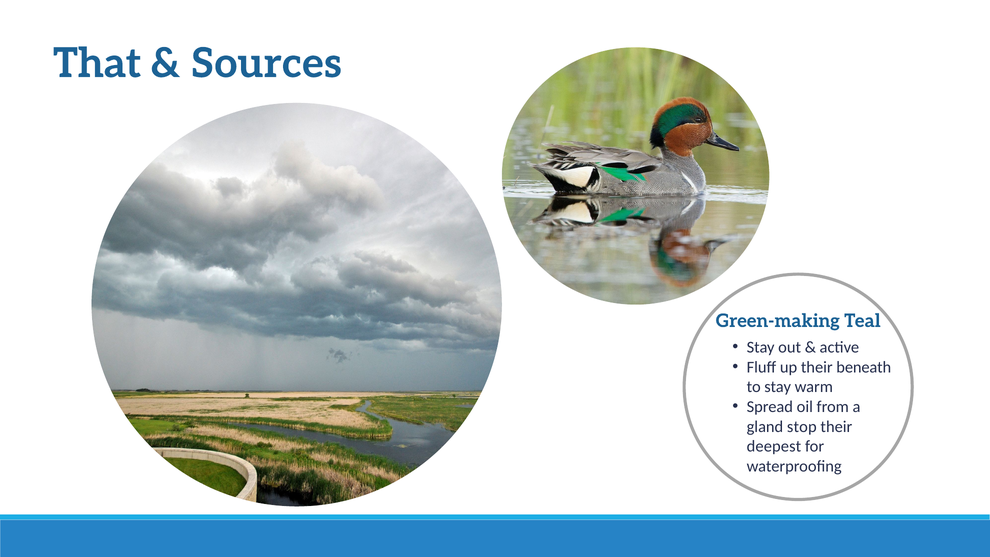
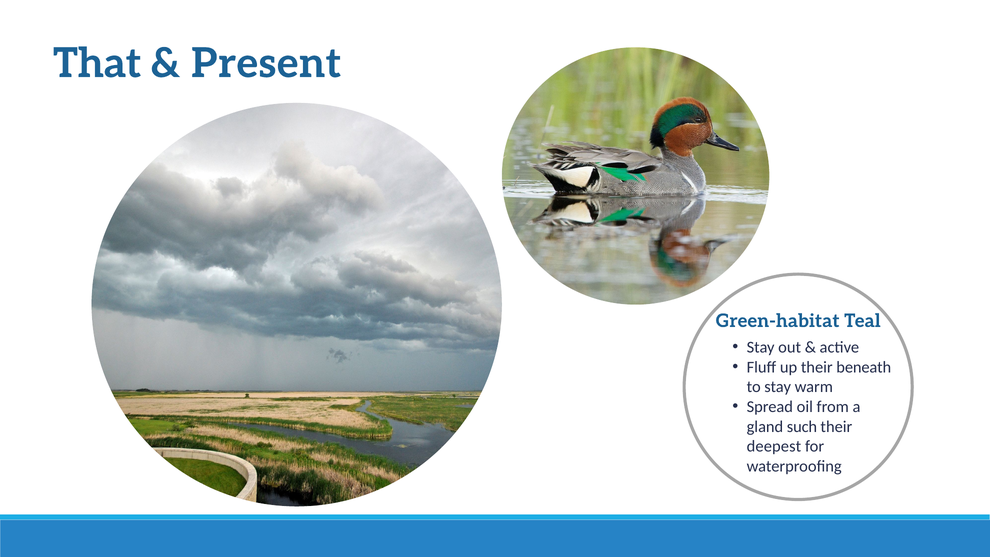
Sources: Sources -> Present (266, 63)
Green-making: Green-making -> Green-habitat (778, 321)
stop: stop -> such (802, 426)
